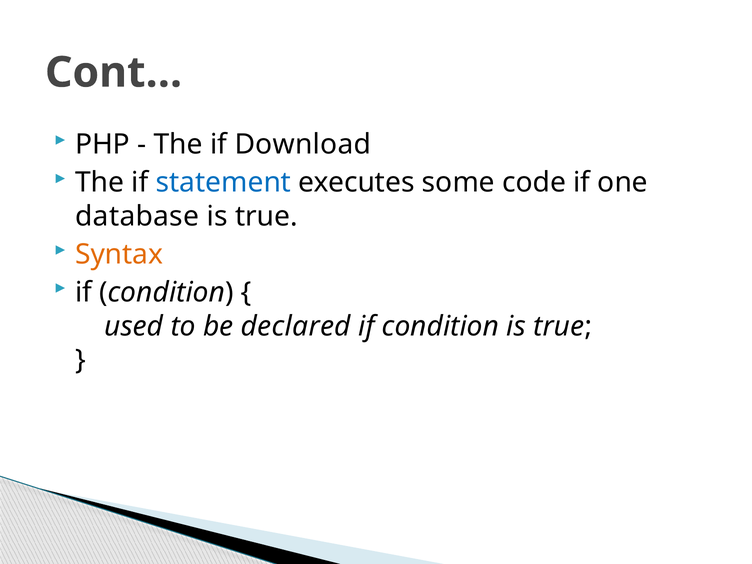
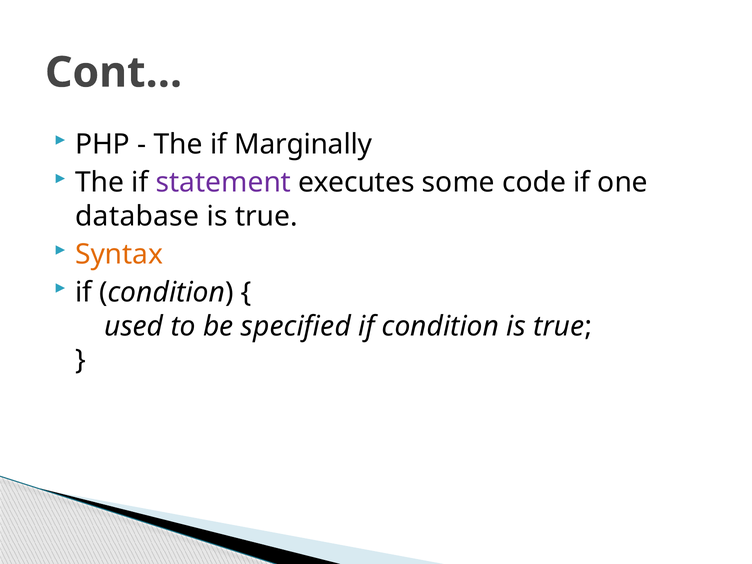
Download: Download -> Marginally (303, 144)
statement colour: blue -> purple (223, 182)
declared: declared -> specified (296, 326)
